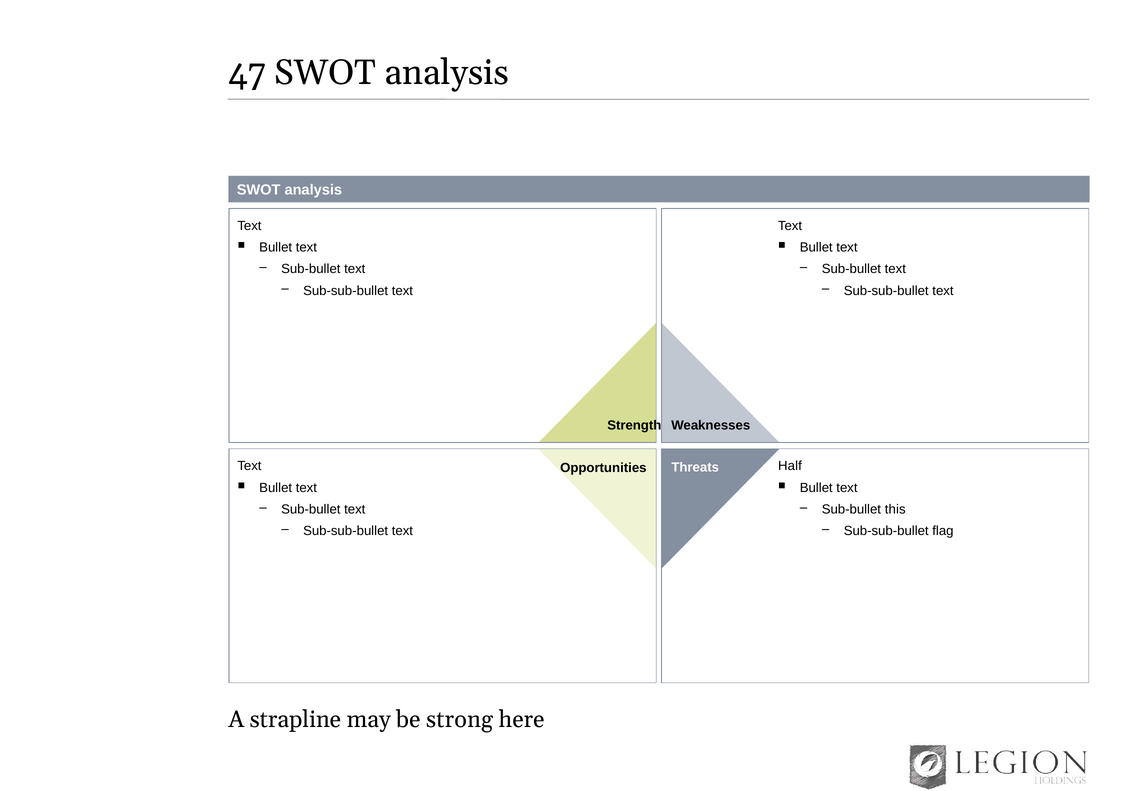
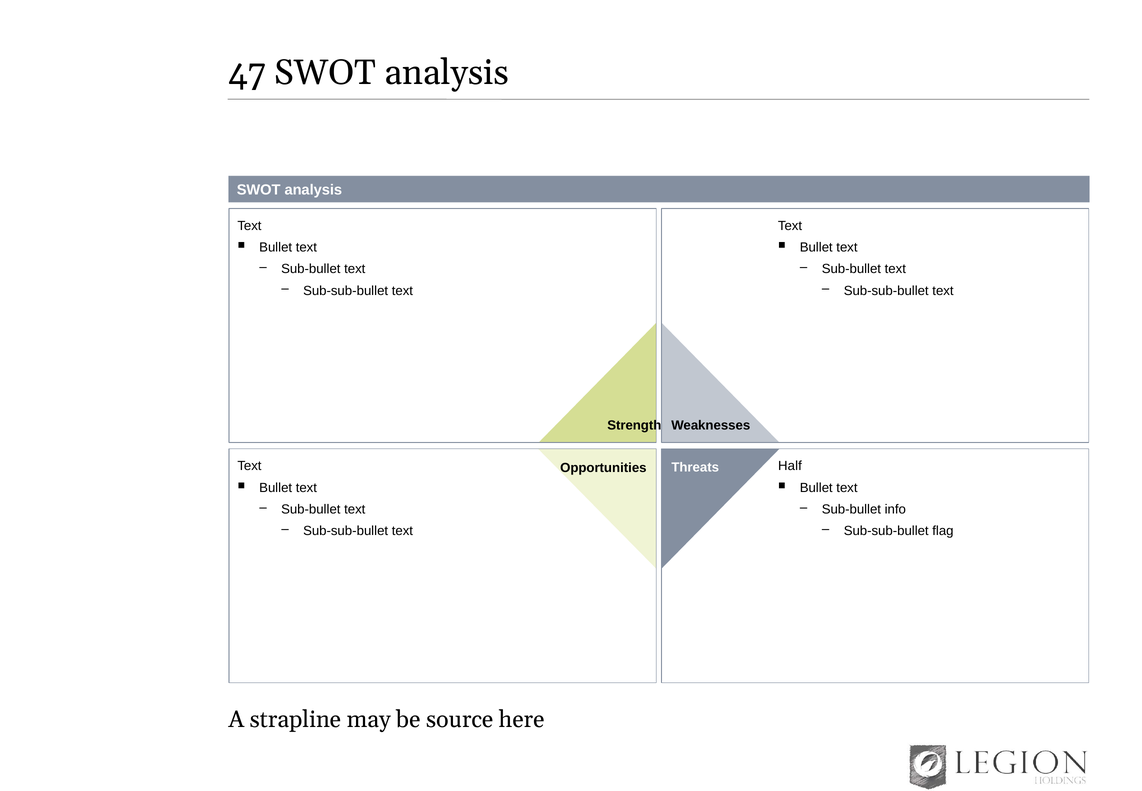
this: this -> info (895, 509)
strong: strong -> source (460, 719)
